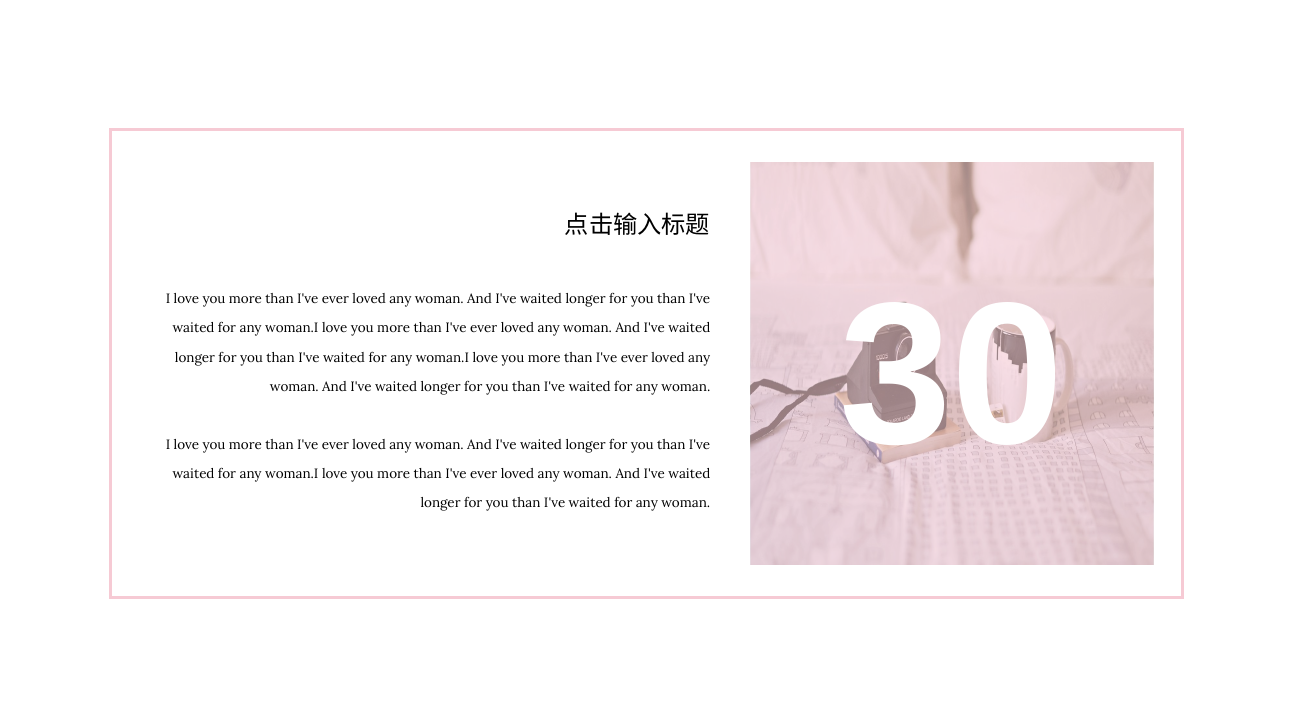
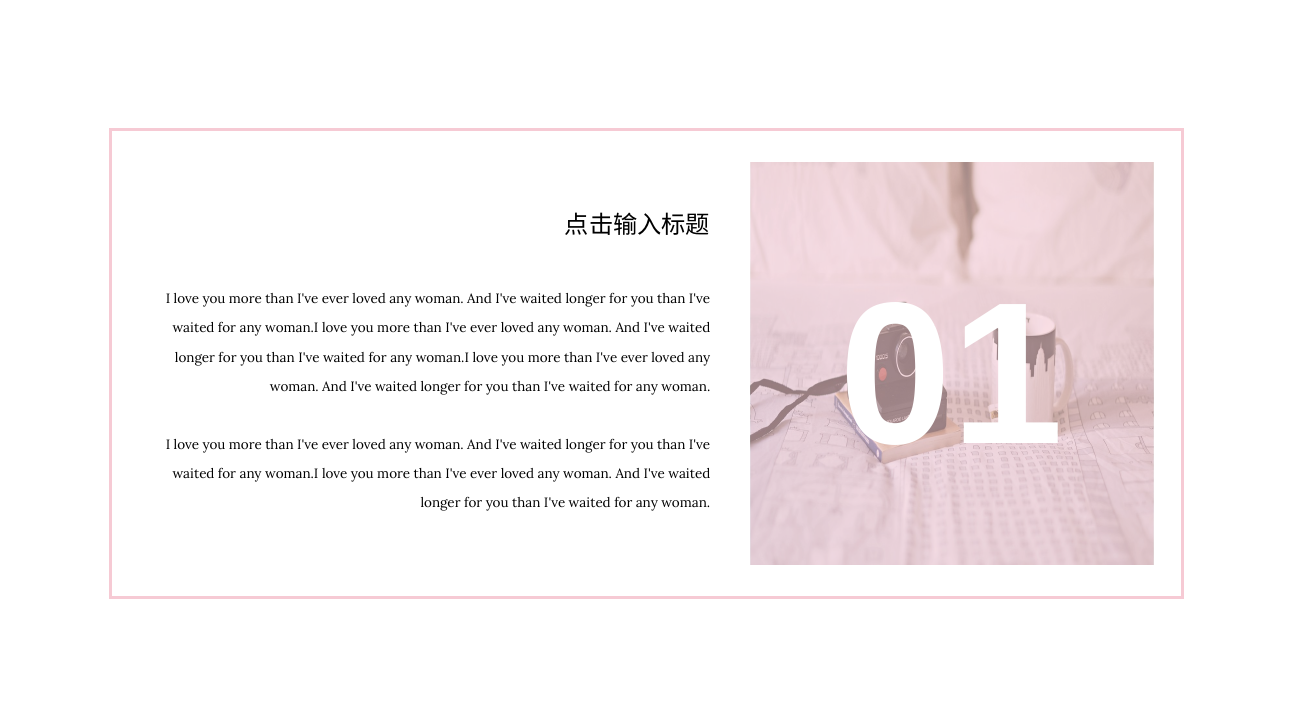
30: 30 -> 01 (952, 377)
